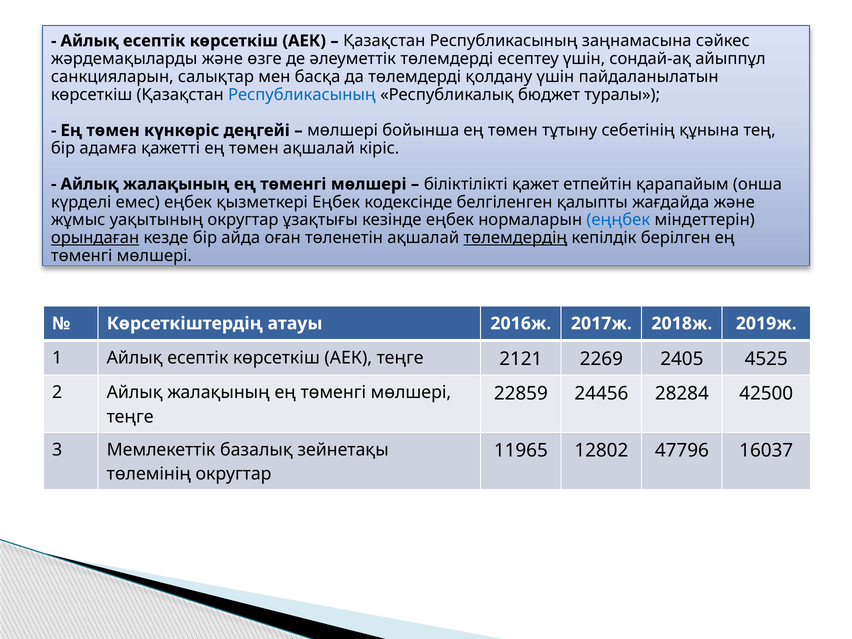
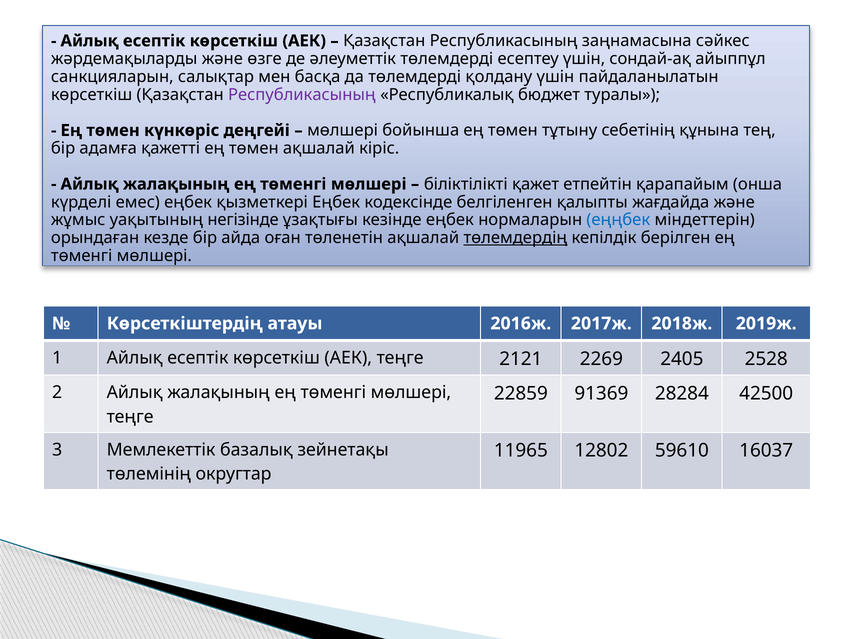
Республикасының colour: blue -> purple (302, 95)
уақытының округтар: округтар -> негізінде (243, 220)
орындаған underline: present -> none (95, 238)
4525: 4525 -> 2528 (766, 359)
24456: 24456 -> 91369 (601, 393)
47796: 47796 -> 59610 (682, 450)
